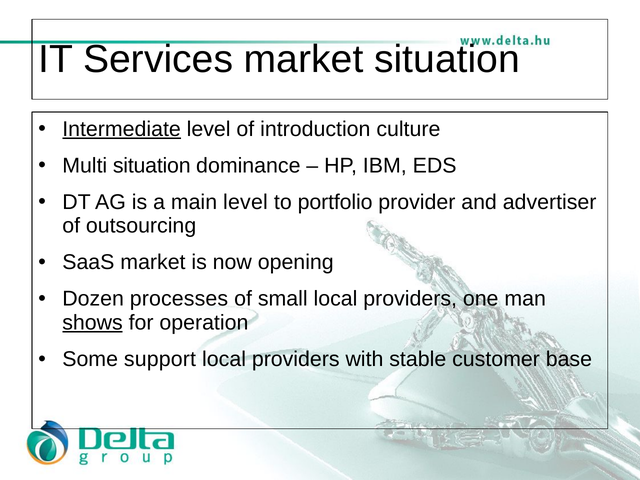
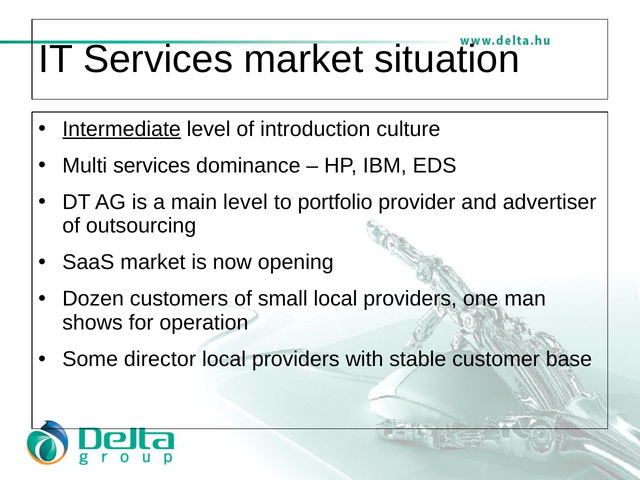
Multi situation: situation -> services (152, 166)
processes: processes -> customers (179, 299)
shows underline: present -> none (93, 323)
support: support -> director (160, 359)
